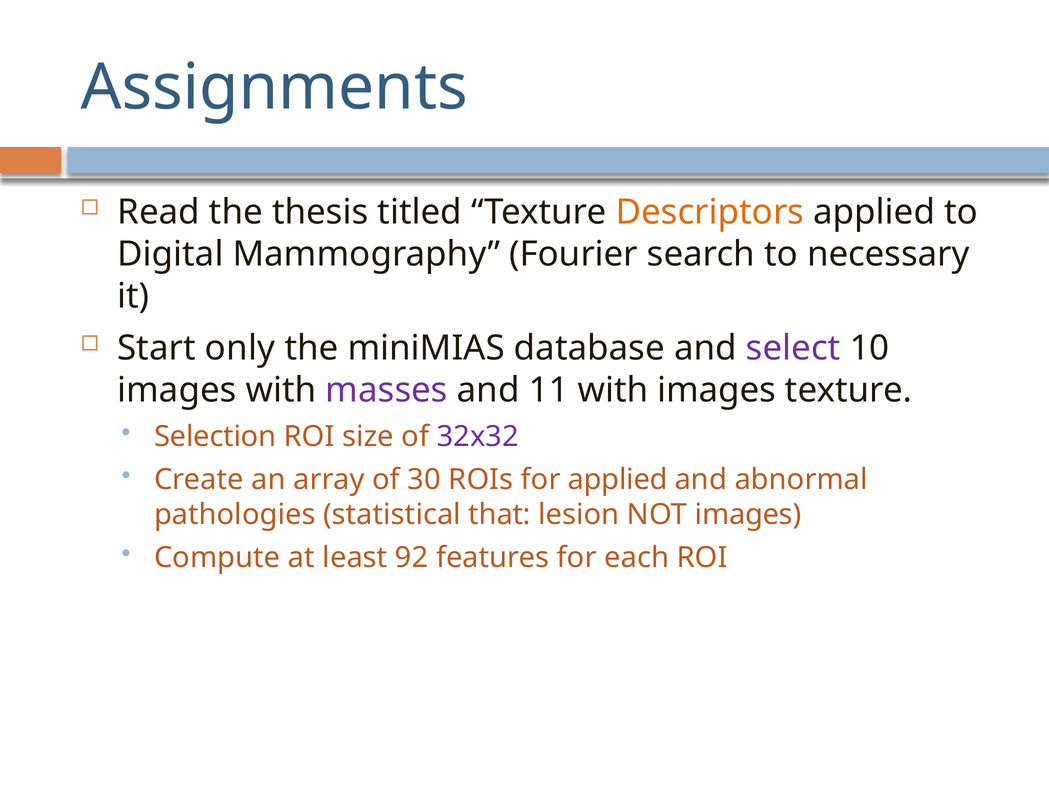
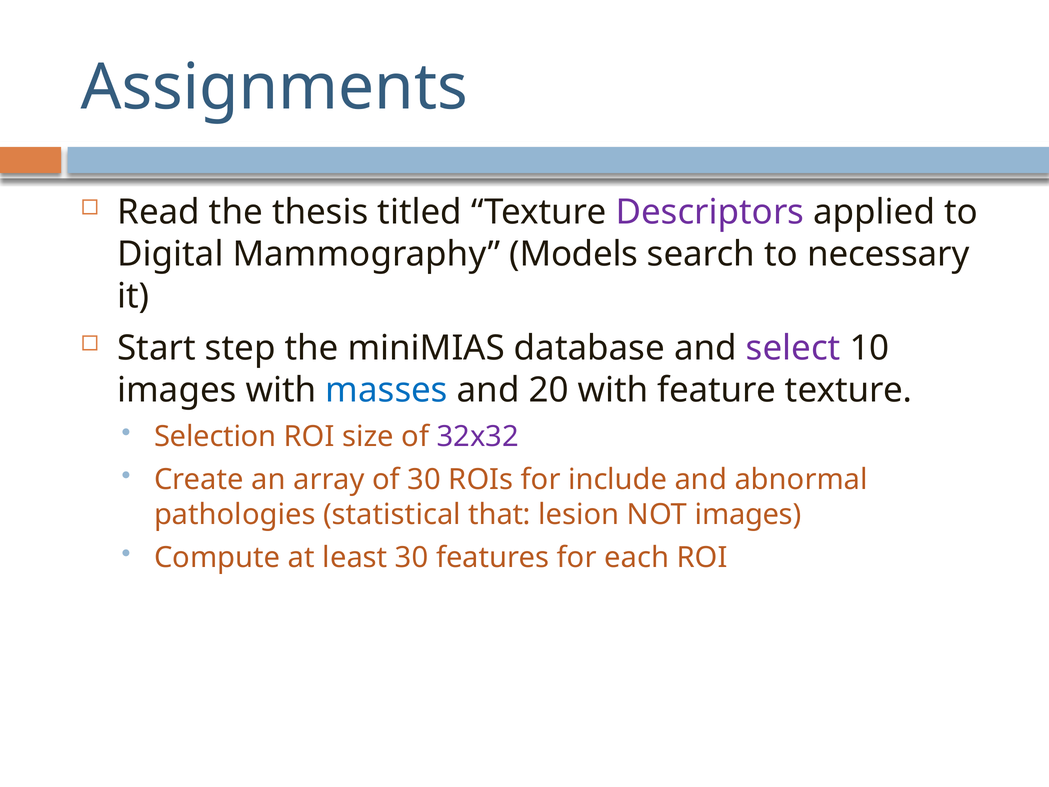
Descriptors colour: orange -> purple (710, 212)
Fourier: Fourier -> Models (574, 254)
only: only -> step (240, 348)
masses colour: purple -> blue (387, 390)
11: 11 -> 20 (549, 390)
with images: images -> feature (717, 390)
for applied: applied -> include (618, 479)
least 92: 92 -> 30 (412, 557)
